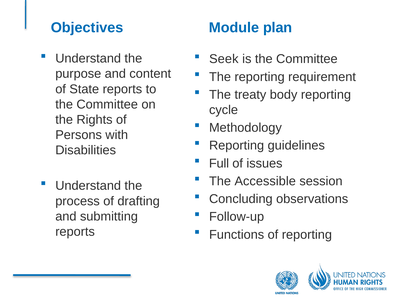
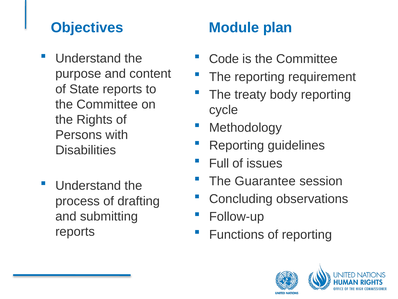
Seek: Seek -> Code (224, 59)
Accessible: Accessible -> Guarantee (265, 181)
